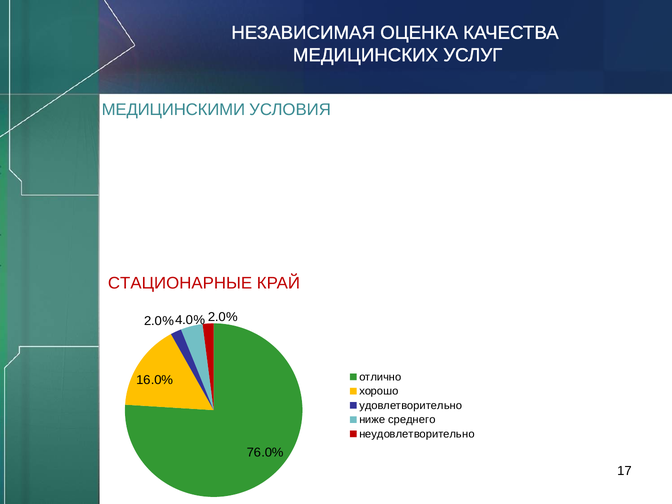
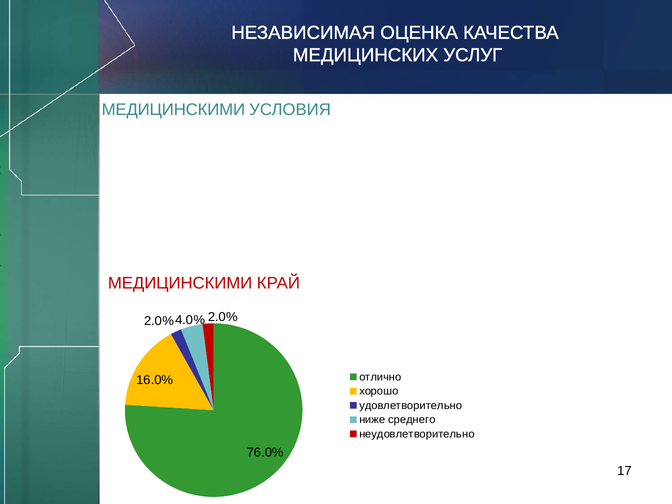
СТАЦИОНАРНЫЕ: СТАЦИОНАРНЫЕ -> МЕДИЦИНСКИМИ (180, 283)
